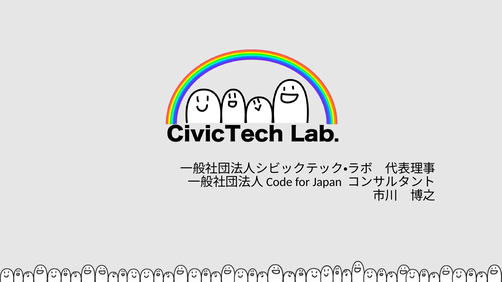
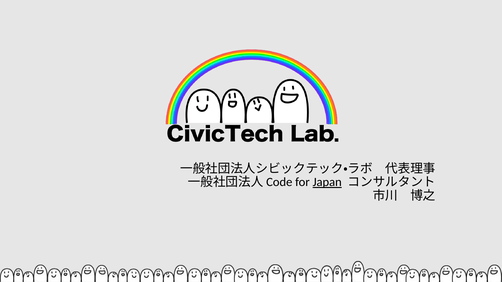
Japan underline: none -> present (327, 182)
